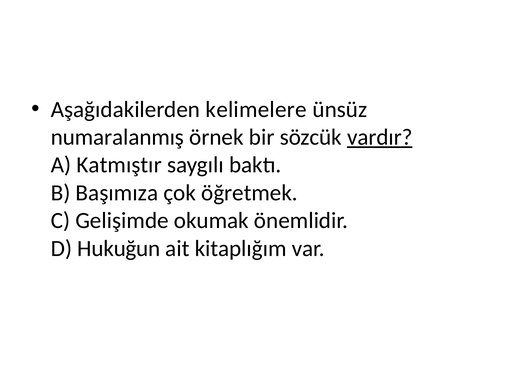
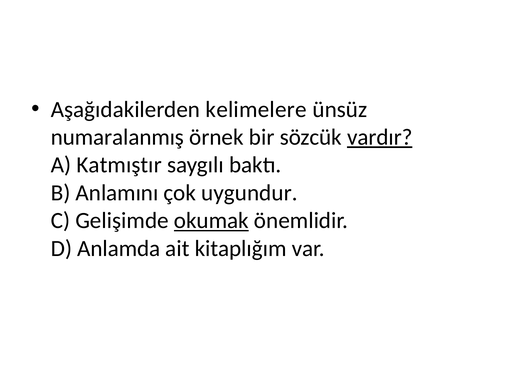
Başımıza: Başımıza -> Anlamını (117, 193)
öğretmek: öğretmek -> uygundur (249, 193)
okumak underline: none -> present (211, 220)
Hukuğun: Hukuğun -> Anlamda (119, 248)
